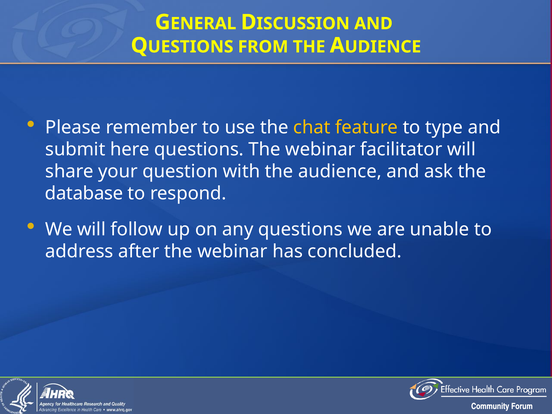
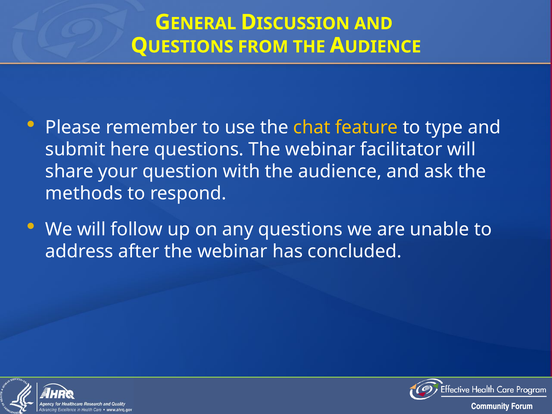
database: database -> methods (84, 194)
